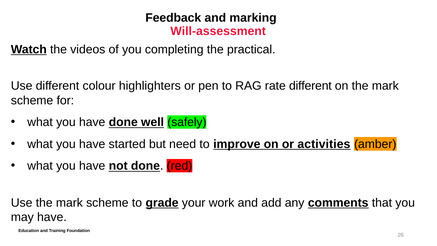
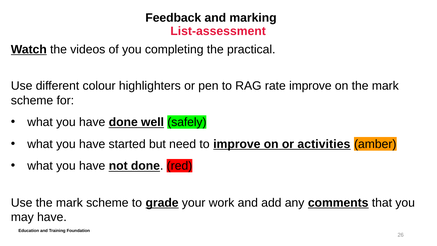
Will-assessment: Will-assessment -> List-assessment (218, 31)
rate different: different -> improve (310, 86)
